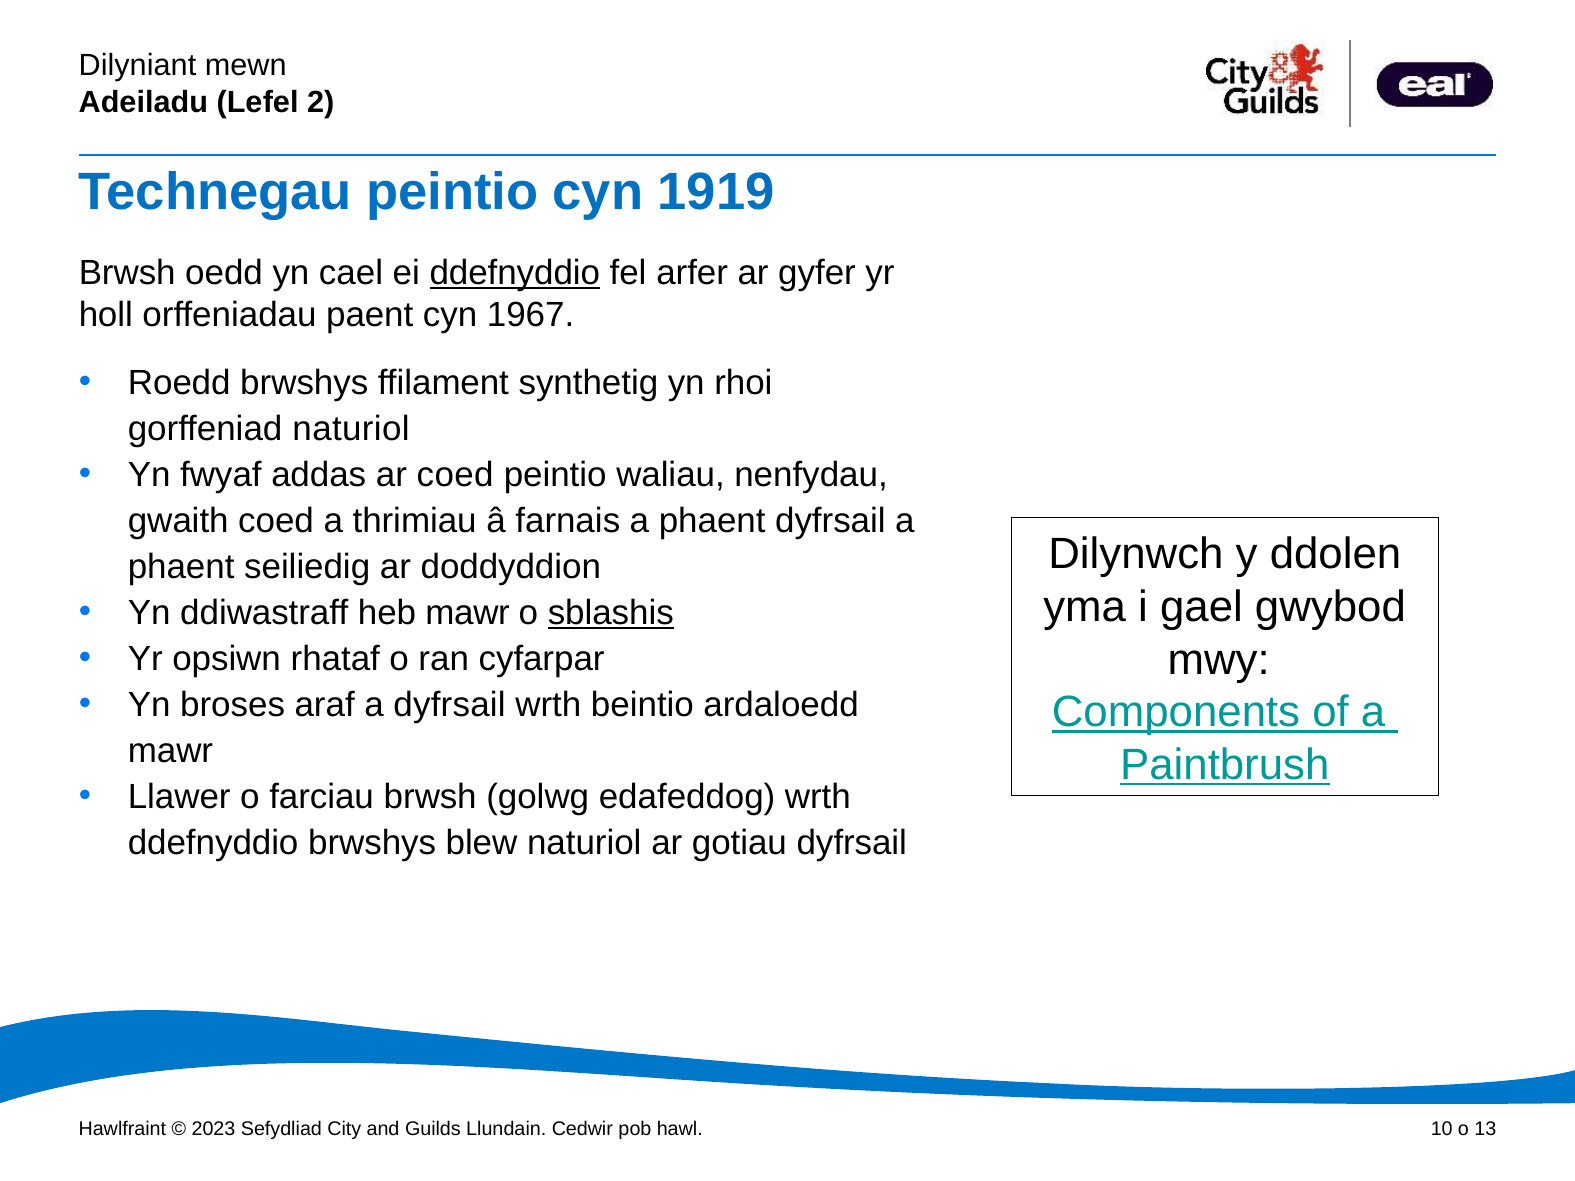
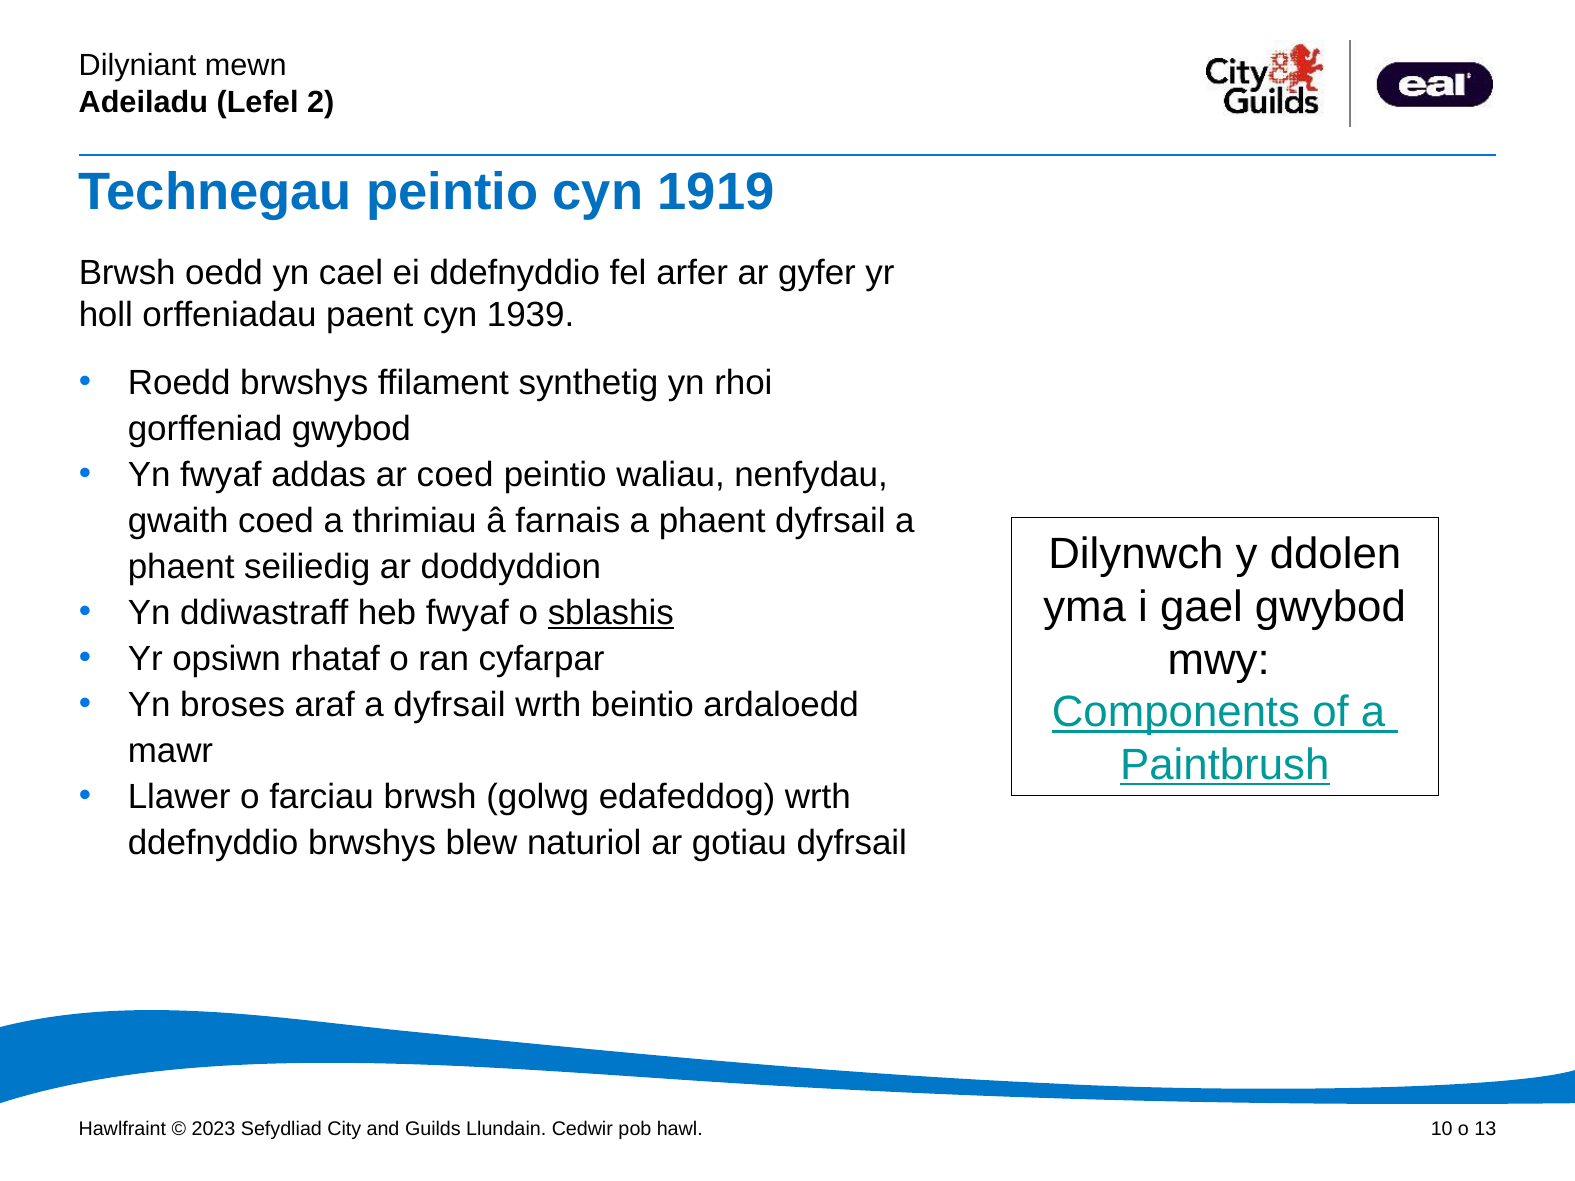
ddefnyddio underline: present -> none (515, 273)
1967: 1967 -> 1939 (531, 315)
gorffeniad naturiol: naturiol -> gwybod (351, 429)
heb mawr: mawr -> fwyaf (467, 613)
